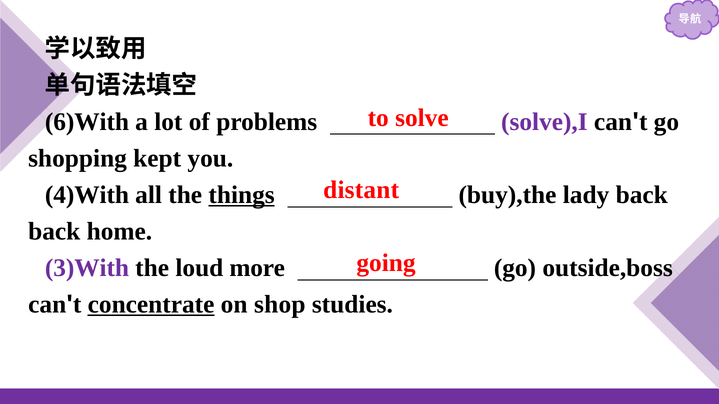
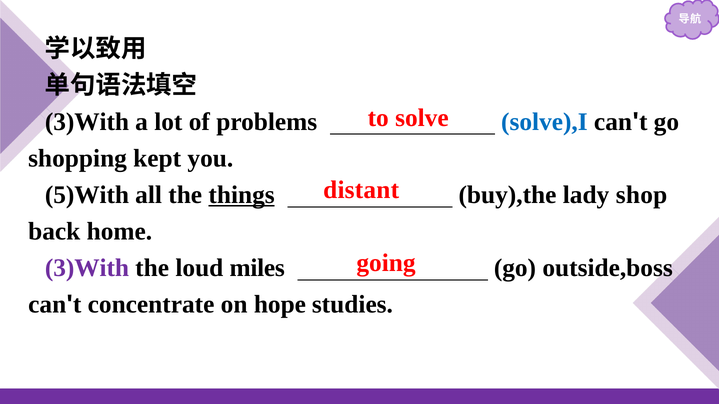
6)With: 6)With -> 3)With (87, 122)
solve),I colour: purple -> blue (544, 122)
4)With: 4)With -> 5)With (87, 195)
lady back: back -> shop (642, 195)
more: more -> miles (257, 268)
concentrate underline: present -> none (151, 305)
shop: shop -> hope (280, 305)
